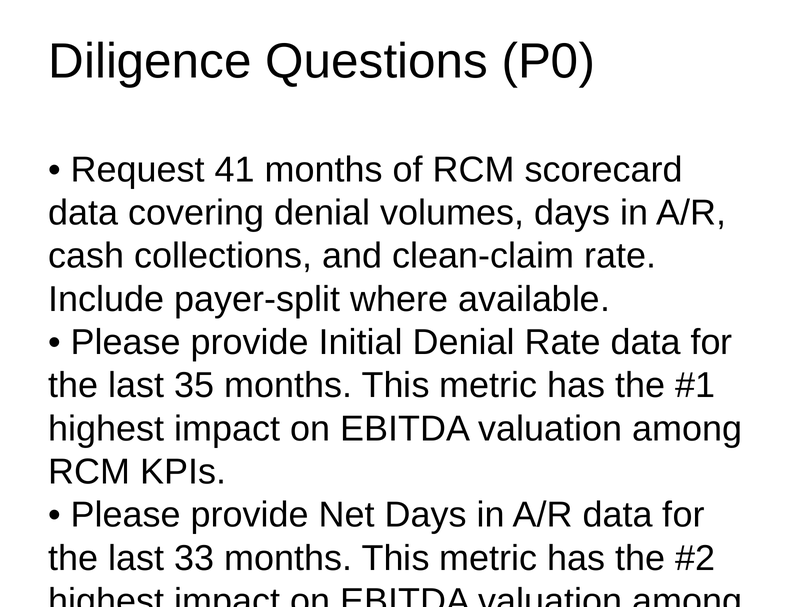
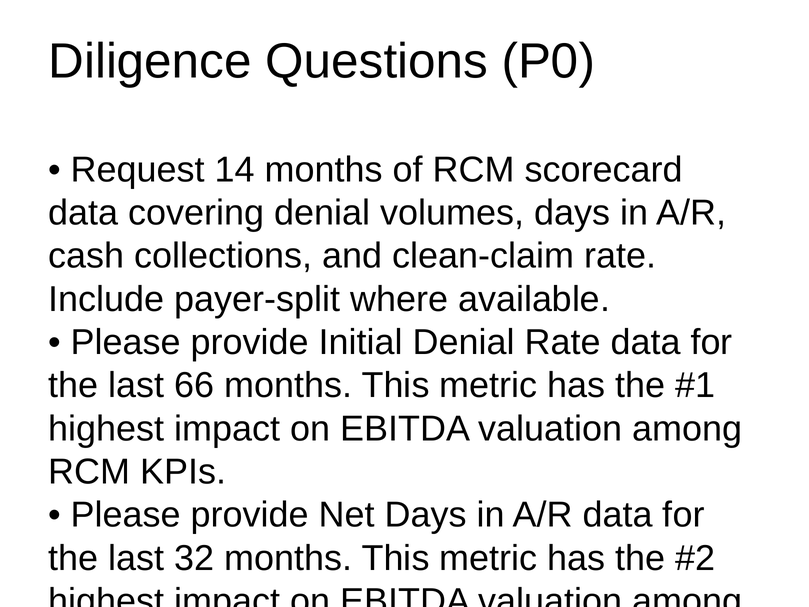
41: 41 -> 14 (235, 170)
35: 35 -> 66 (194, 385)
33: 33 -> 32 (194, 558)
